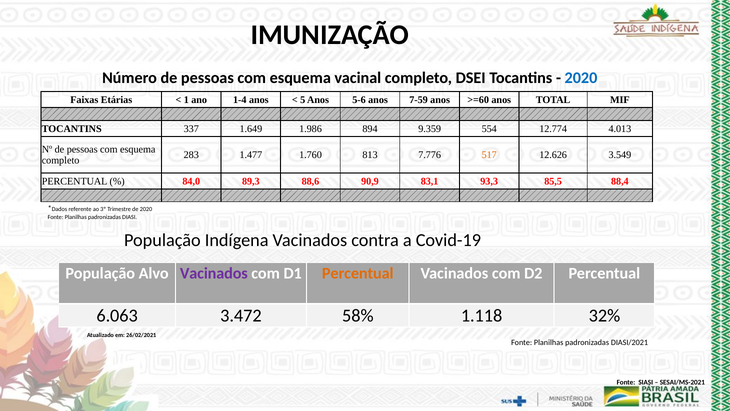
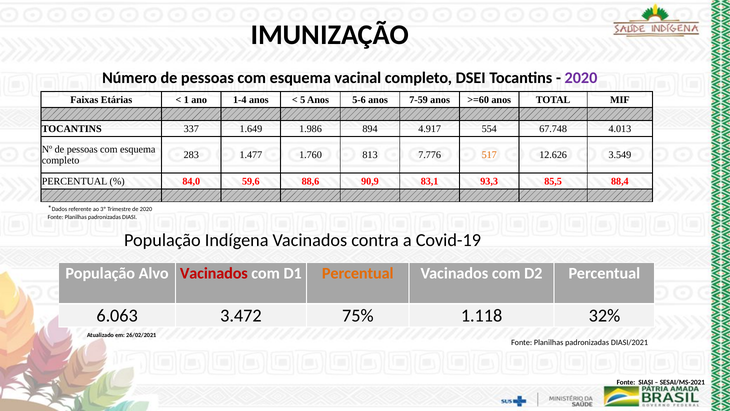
2020 colour: blue -> purple (581, 78)
9.359: 9.359 -> 4.917 (430, 129)
12.774: 12.774 -> 67.748 (553, 129)
89,3: 89,3 -> 59,6 (251, 181)
Vacinados colour: purple -> red (214, 273)
58%: 58% -> 75% (358, 316)
